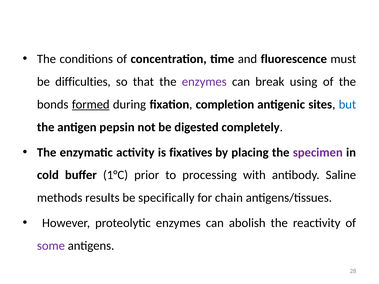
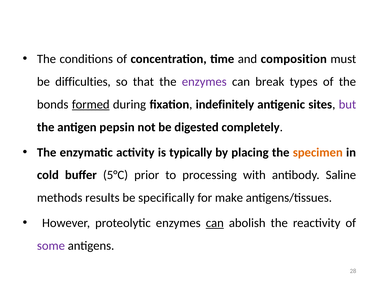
fluorescence: fluorescence -> composition (294, 59)
using: using -> types (304, 82)
completion: completion -> indefinitely (225, 104)
but colour: blue -> purple (347, 104)
fixatives: fixatives -> typically (191, 152)
specimen colour: purple -> orange (318, 152)
1°C: 1°C -> 5°C (116, 175)
chain: chain -> make (229, 198)
can underline: none -> present (215, 223)
